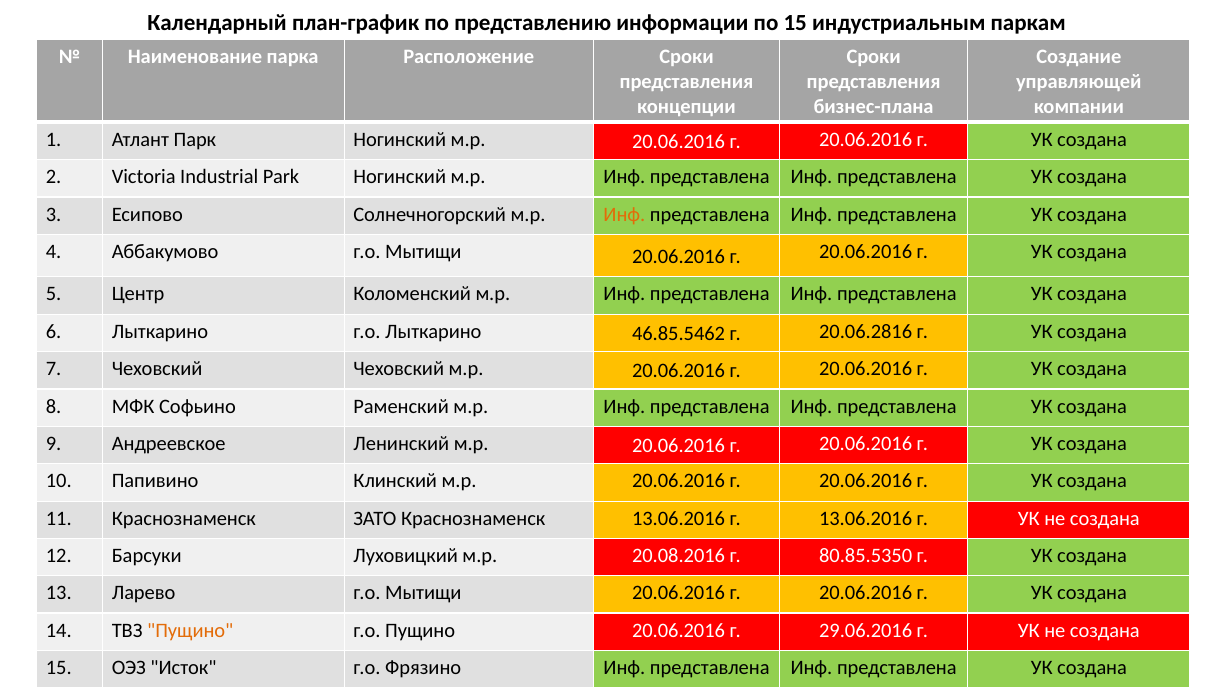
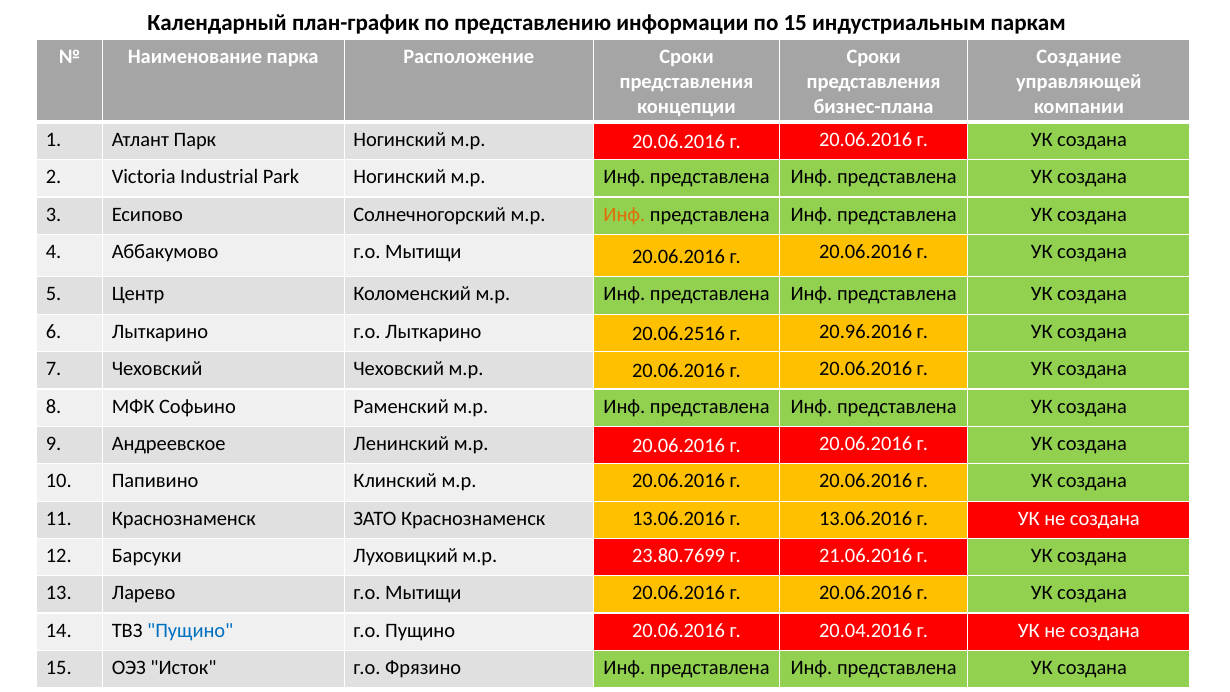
46.85.5462: 46.85.5462 -> 20.06.2516 (679, 334)
20.06.2816: 20.06.2816 -> 20.96.2016 (866, 332)
20.08.2016: 20.08.2016 -> 23.80.7699 (679, 556)
80.85.5350: 80.85.5350 -> 21.06.2016 (866, 556)
Пущино colour: orange -> blue (190, 630)
29.06.2016: 29.06.2016 -> 20.04.2016 (866, 630)
